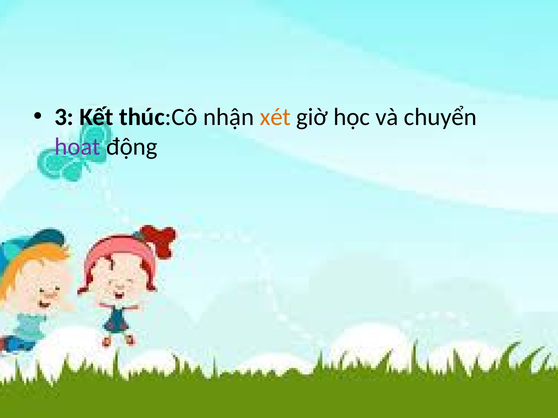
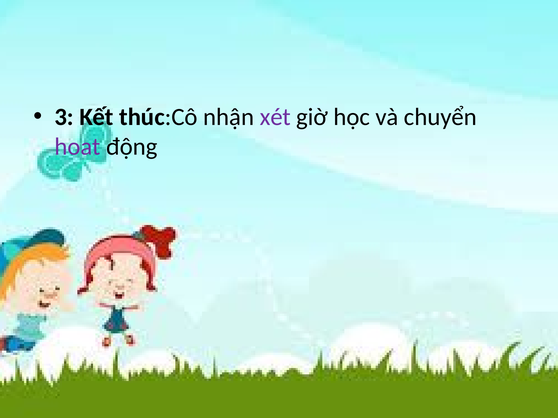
xét colour: orange -> purple (275, 117)
